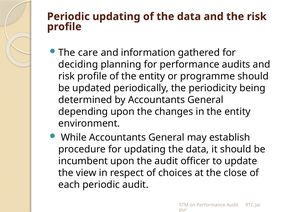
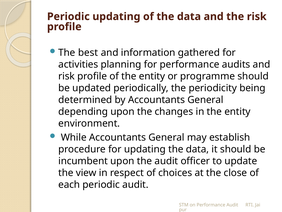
care: care -> best (88, 53)
deciding: deciding -> activities (78, 64)
